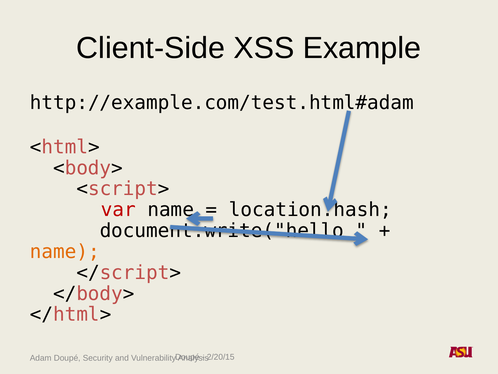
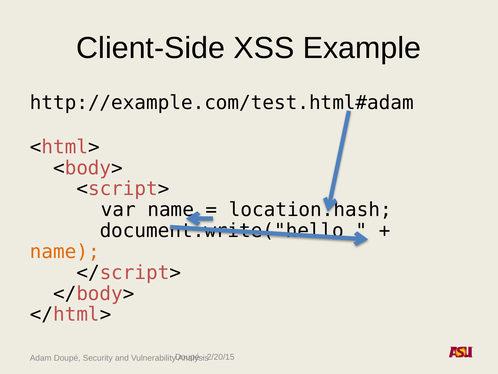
var colour: red -> black (118, 210)
